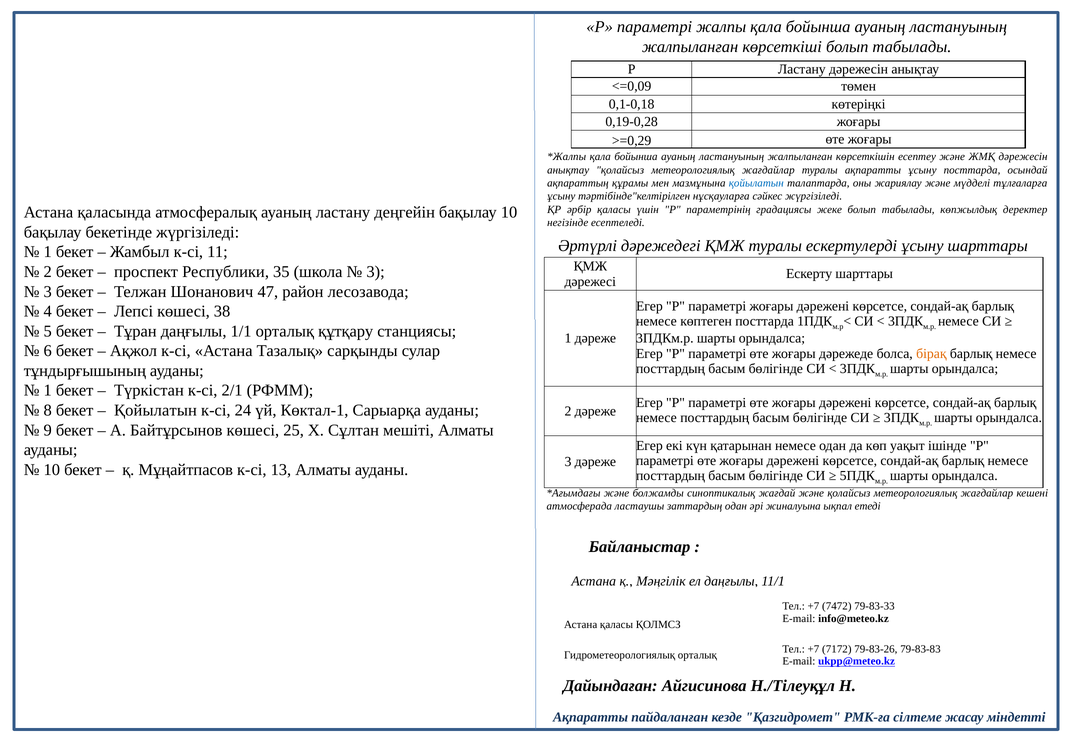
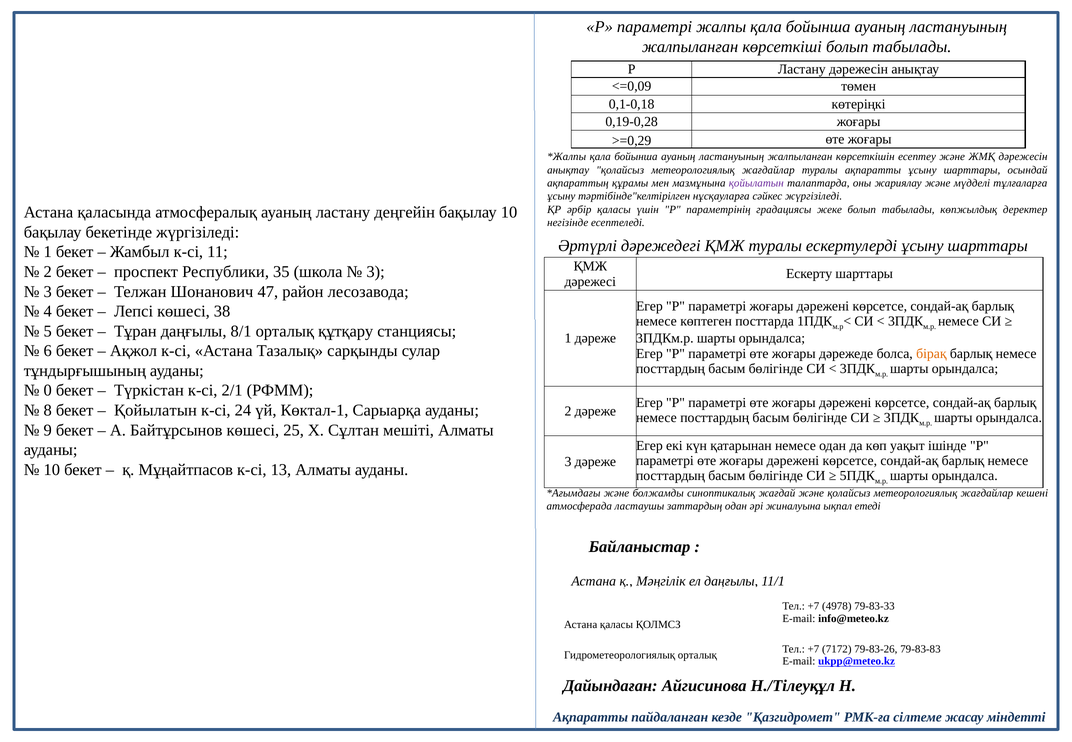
ақпаратты ұсыну посттарда: посттарда -> шарттары (972, 170)
қойылатын colour: blue -> purple (756, 183)
1/1: 1/1 -> 8/1 (241, 331)
1: 1 -> 0 (48, 391)
7472: 7472 -> 4978 (837, 606)
